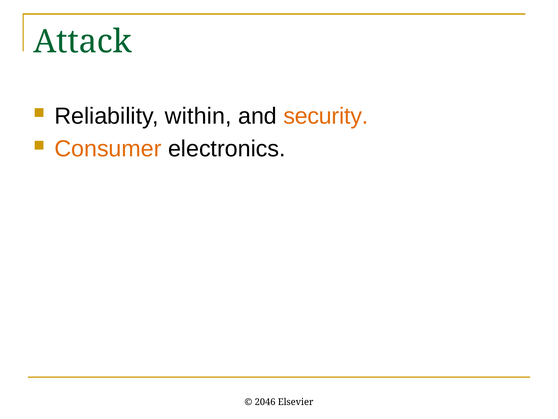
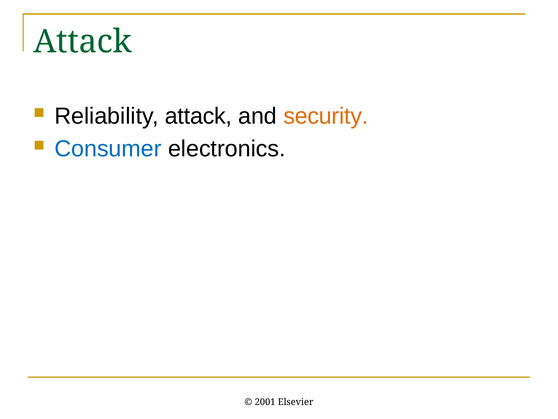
Reliability within: within -> attack (198, 116)
Consumer colour: orange -> blue (108, 149)
2046: 2046 -> 2001 (265, 401)
